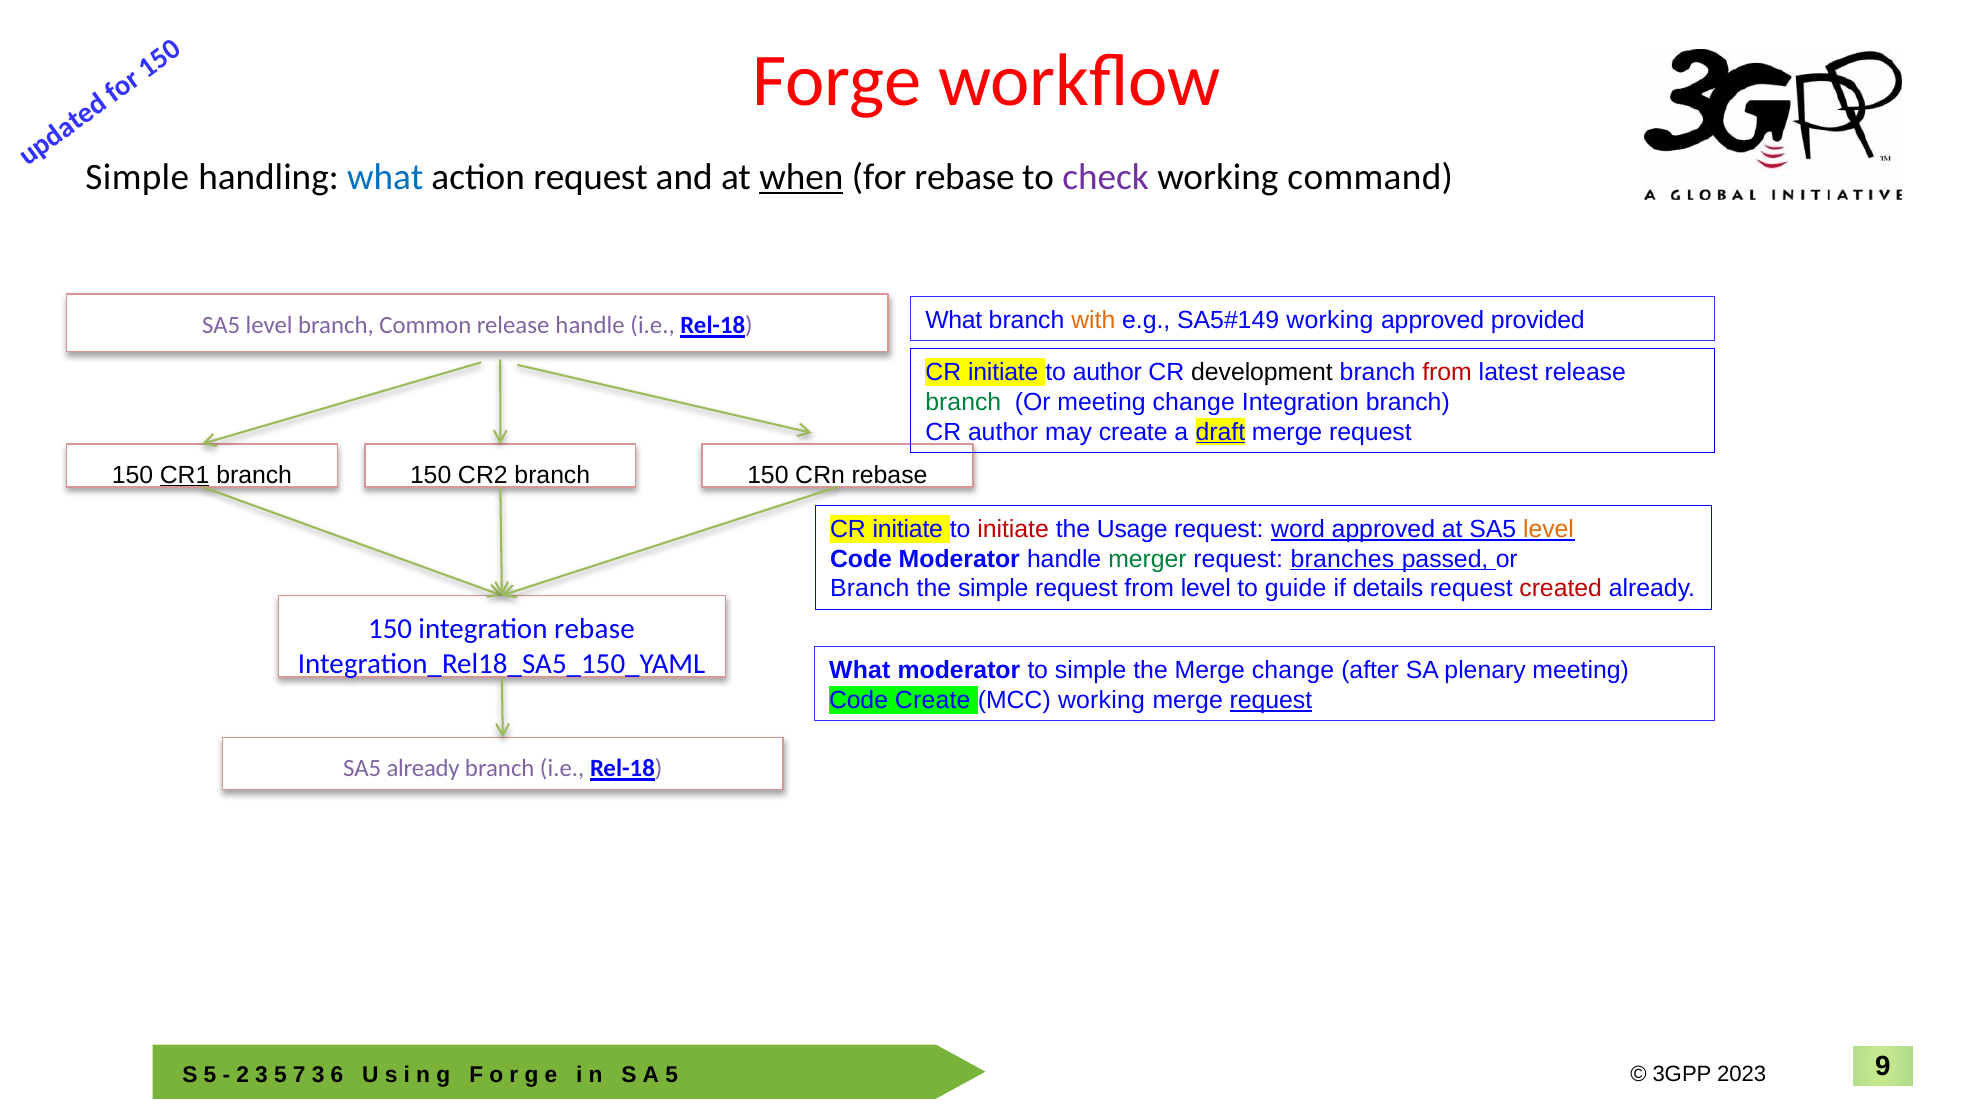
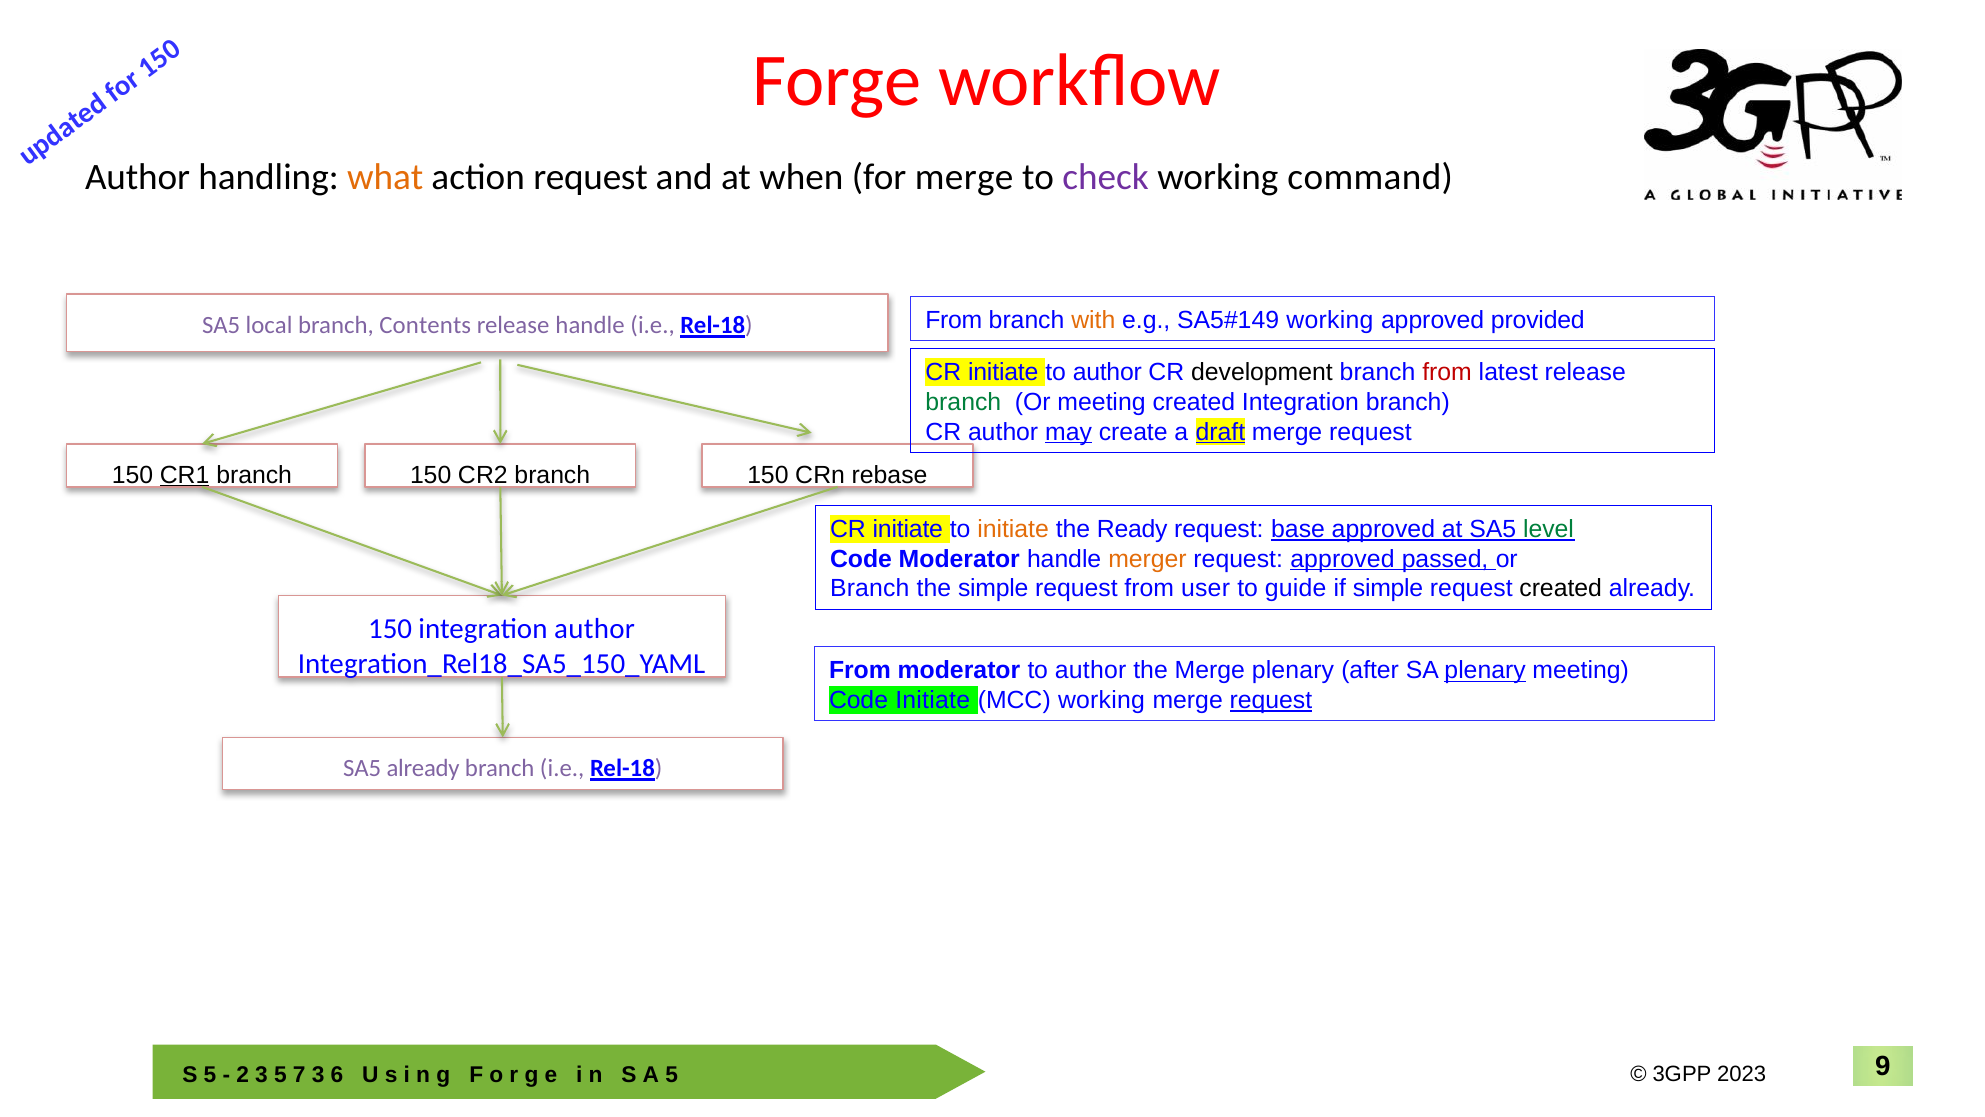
Simple: Simple -> Author (138, 177)
what colour: blue -> orange (385, 177)
when underline: present -> none (801, 177)
for rebase: rebase -> merge (964, 177)
What: What -> From (954, 320)
level: level -> local (269, 325)
Common: Common -> Contents (425, 325)
meeting change: change -> created (1194, 402)
may underline: none -> present (1069, 432)
initiate colour: red -> orange (1013, 529)
Usage: Usage -> Ready (1132, 529)
word: word -> base (1298, 529)
level colour: orange -> green (1548, 529)
merger colour: green -> orange (1147, 559)
request branches: branches -> approved (1342, 559)
from level: level -> user (1206, 588)
if details: details -> simple (1388, 588)
created colour: red -> black (1561, 588)
integration rebase: rebase -> author (595, 629)
What: What -> From (860, 670)
moderator to simple: simple -> author (1091, 670)
Merge change: change -> plenary (1293, 670)
plenary underline: none -> present (1485, 670)
Code Create: Create -> Initiate (933, 700)
